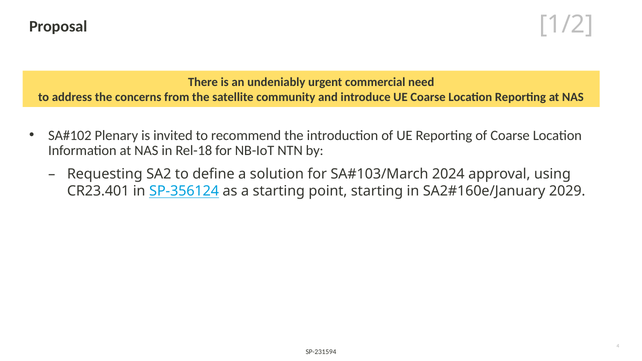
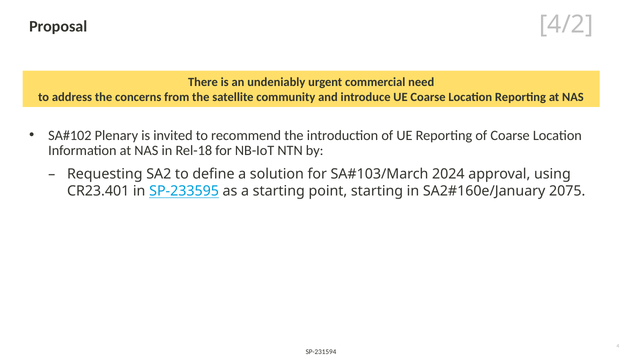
1/2: 1/2 -> 4/2 (566, 25)
SP-356124: SP-356124 -> SP-233595 (184, 191)
2029: 2029 -> 2075 (567, 191)
